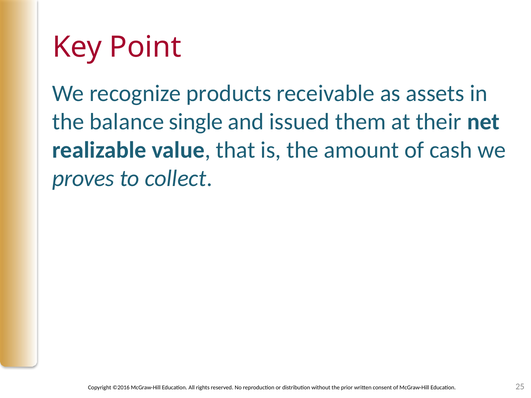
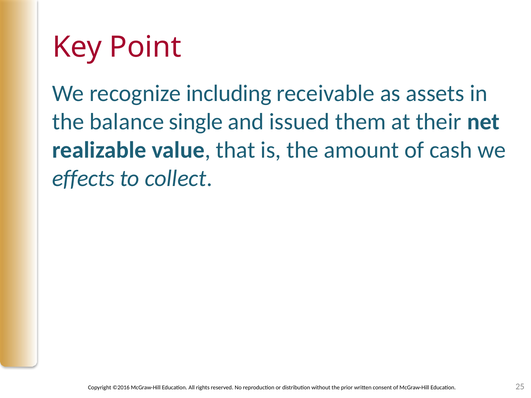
products: products -> including (229, 93)
proves: proves -> effects (83, 178)
